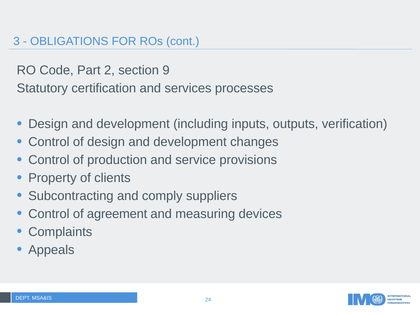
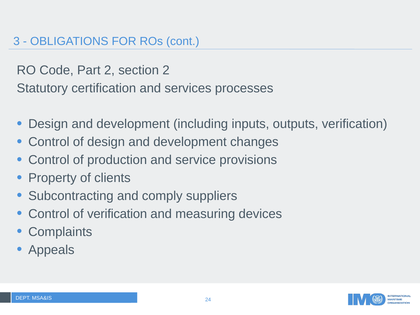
section 9: 9 -> 2 (166, 70)
of agreement: agreement -> verification (117, 214)
